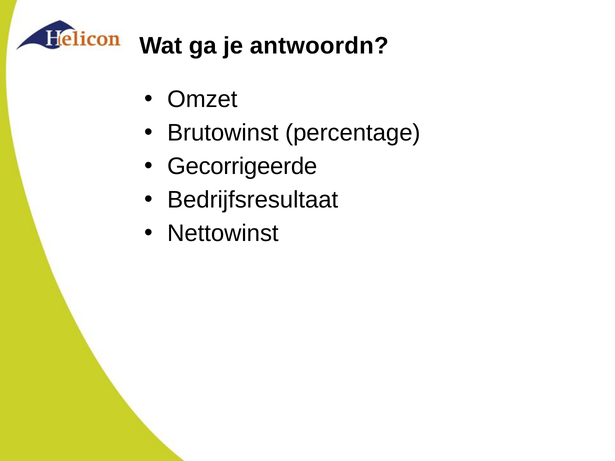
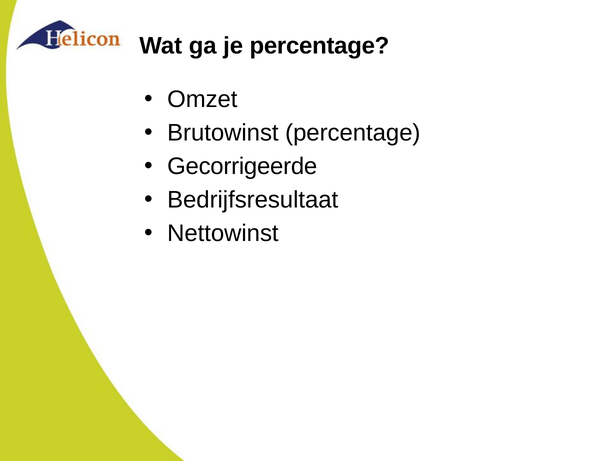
je antwoordn: antwoordn -> percentage (319, 46)
